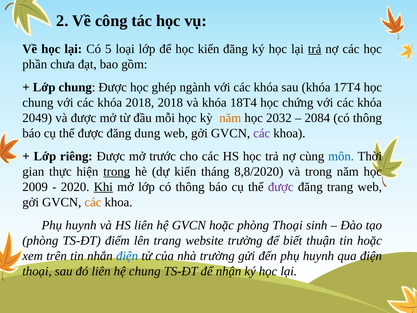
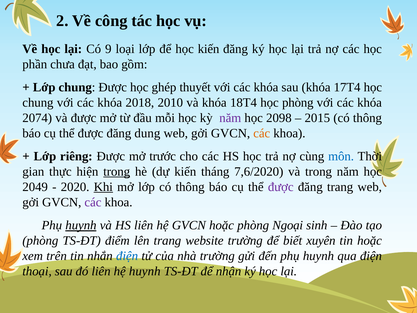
5: 5 -> 9 (108, 49)
trả underline: present -> none (315, 49)
ngành: ngành -> thuyết (195, 87)
2018 2018: 2018 -> 2010 (170, 103)
học chứng: chứng -> phòng (298, 103)
2049: 2049 -> 2074 (37, 118)
năm colour: orange -> purple (230, 118)
2032: 2032 -> 2098 (279, 118)
2084: 2084 -> 2015 (317, 118)
các colour: purple -> orange (262, 133)
8,8/2020: 8,8/2020 -> 7,6/2020 (259, 171)
2009: 2009 -> 2049 (35, 187)
các colour: orange -> purple (93, 202)
huynh underline: none -> present (81, 225)
phòng Thoại: Thoại -> Ngoại (288, 225)
thuận: thuận -> xuyên (321, 240)
hệ chung: chung -> huynh (145, 271)
